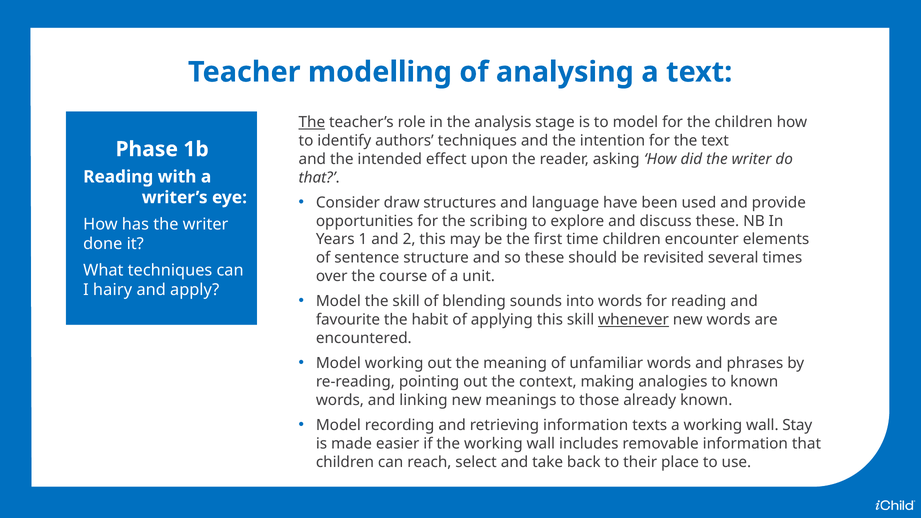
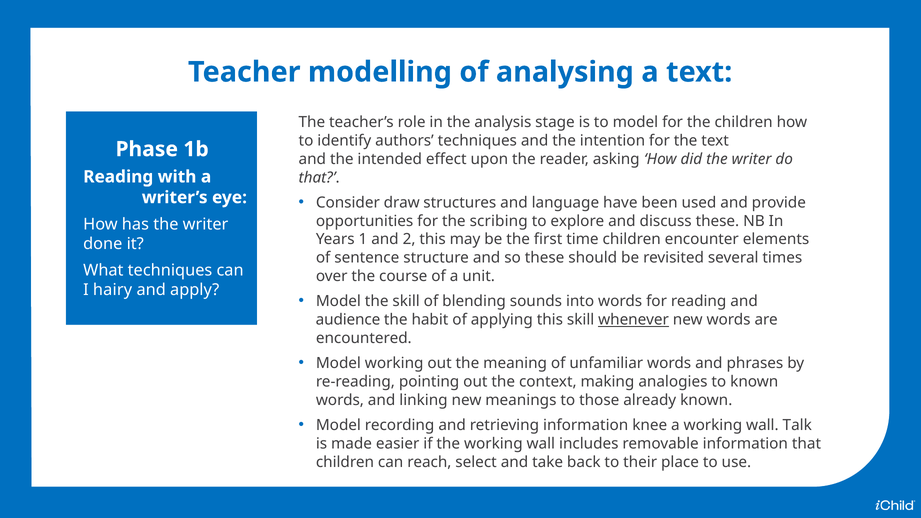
The underline: present -> none (312, 122)
favourite: favourite -> audience (348, 320)
texts: texts -> knee (650, 425)
Stay: Stay -> Talk (797, 425)
